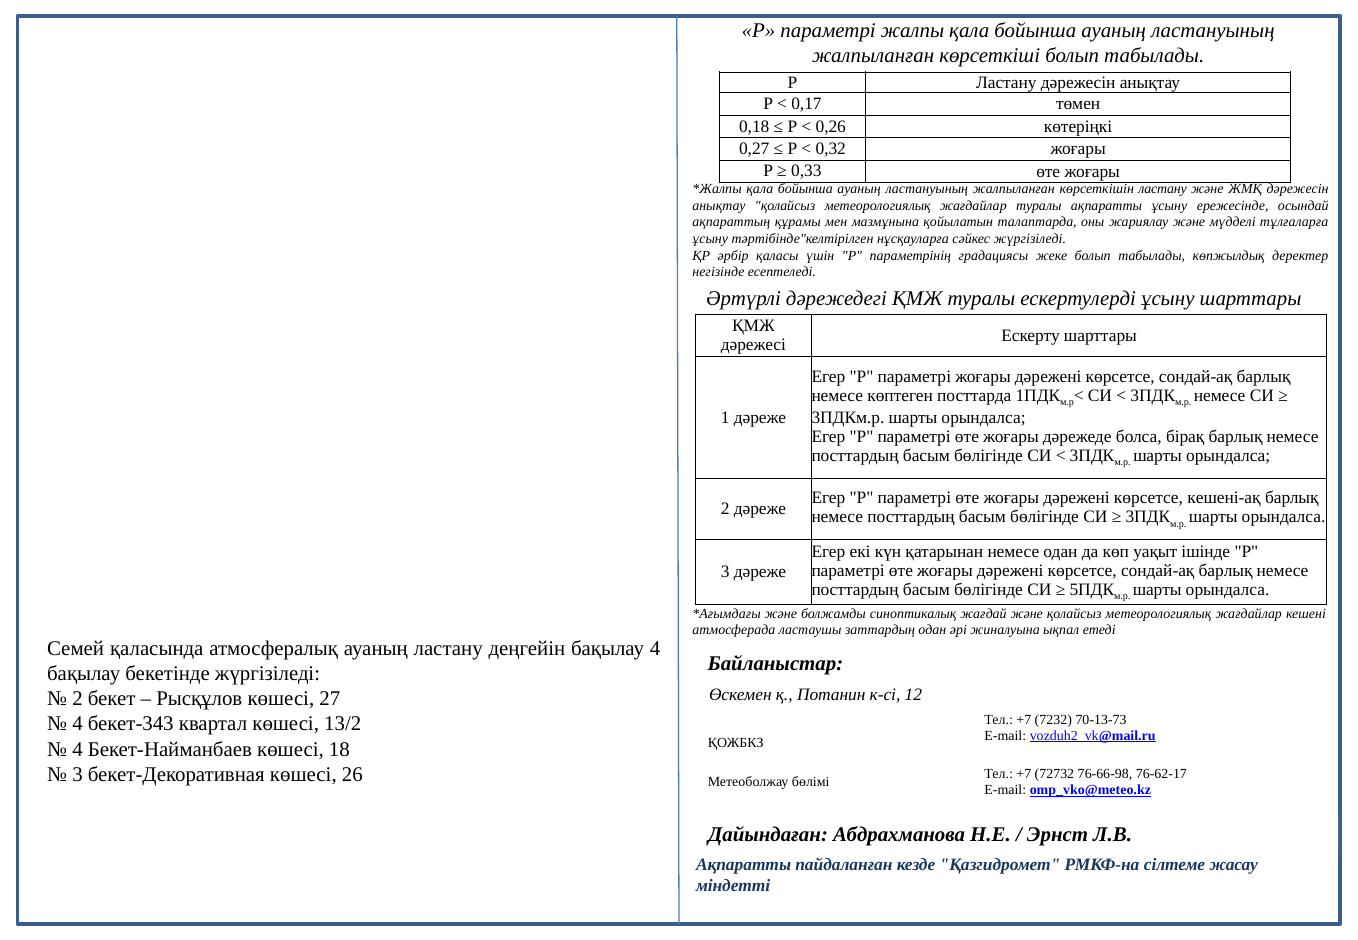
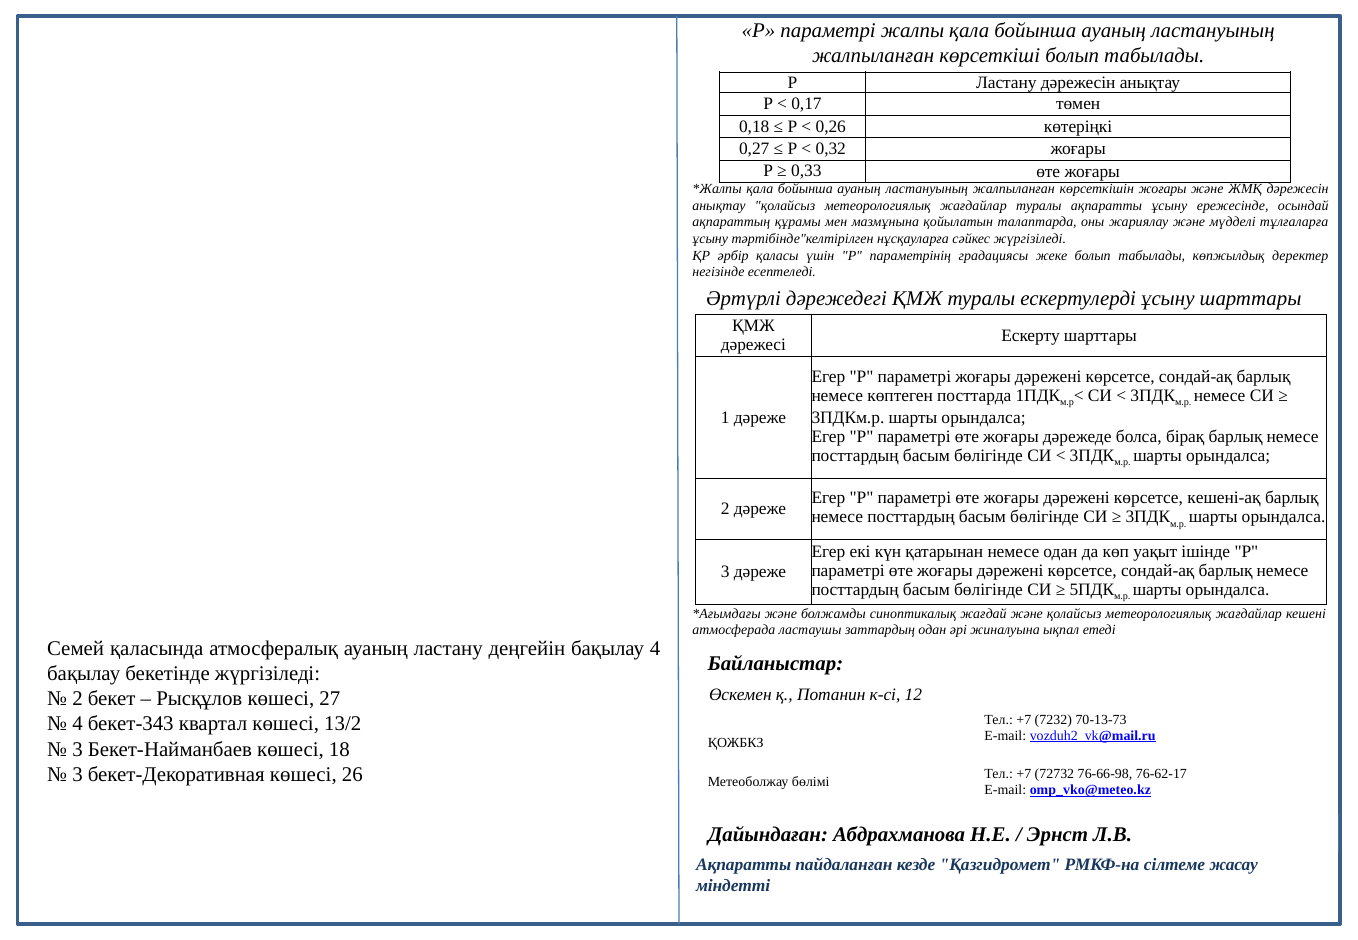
көрсеткішін ластану: ластану -> жоғары (1163, 189)
4: 4 -> 3 (78, 749)
